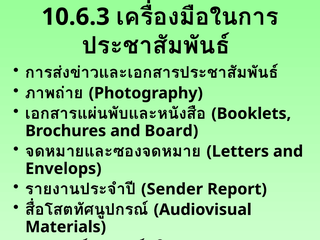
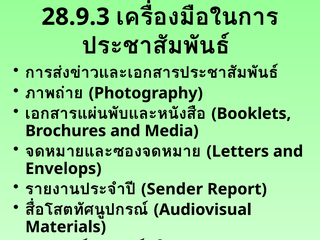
10.6.3: 10.6.3 -> 28.9.3 (76, 17)
and Board: Board -> Media (172, 131)
